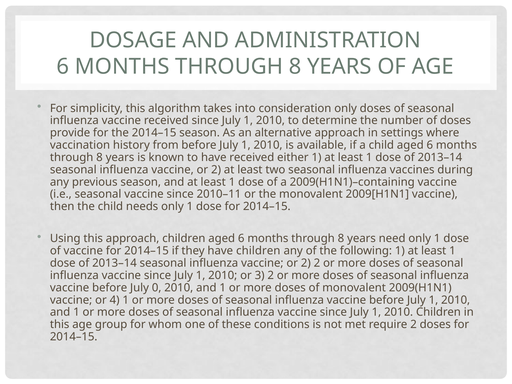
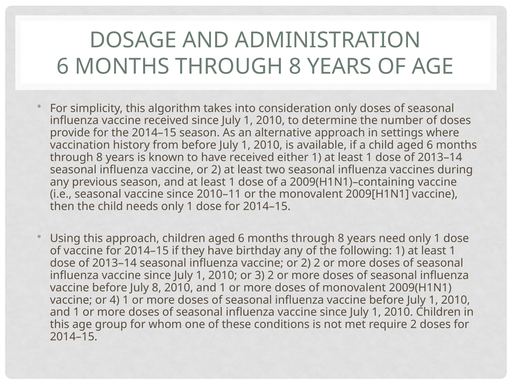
have children: children -> birthday (258, 251)
July 0: 0 -> 8 (157, 288)
